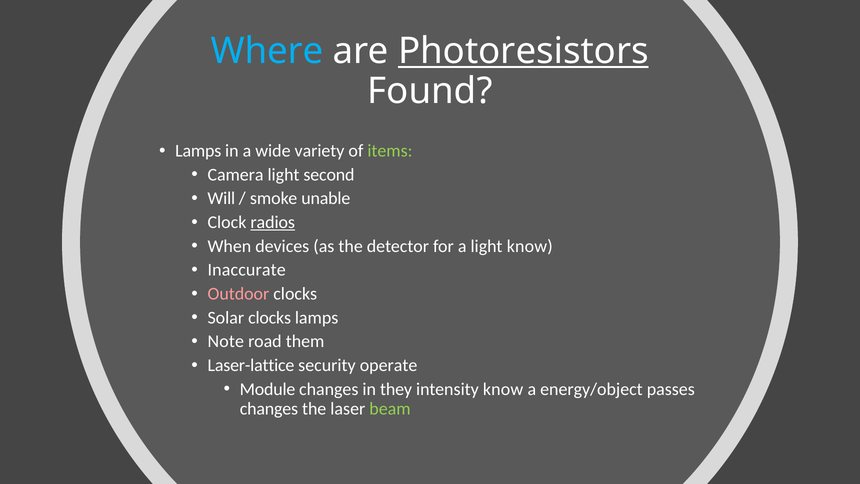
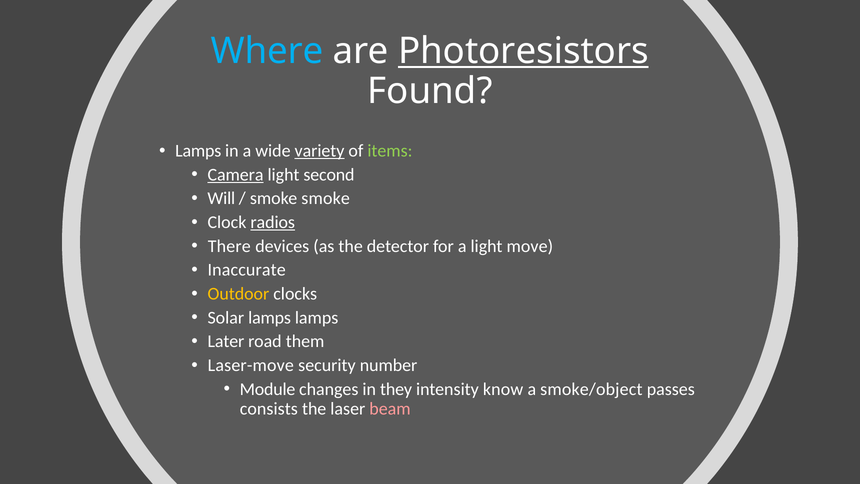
variety underline: none -> present (320, 151)
Camera underline: none -> present (236, 175)
smoke unable: unable -> smoke (326, 198)
When: When -> There (229, 246)
light know: know -> move (530, 246)
Outdoor colour: pink -> yellow (238, 294)
Solar clocks: clocks -> lamps (270, 318)
Note: Note -> Later (226, 341)
Laser-lattice: Laser-lattice -> Laser-move (251, 365)
operate: operate -> number (389, 365)
energy/object: energy/object -> smoke/object (591, 389)
changes: changes -> consists (269, 408)
beam colour: light green -> pink (390, 408)
